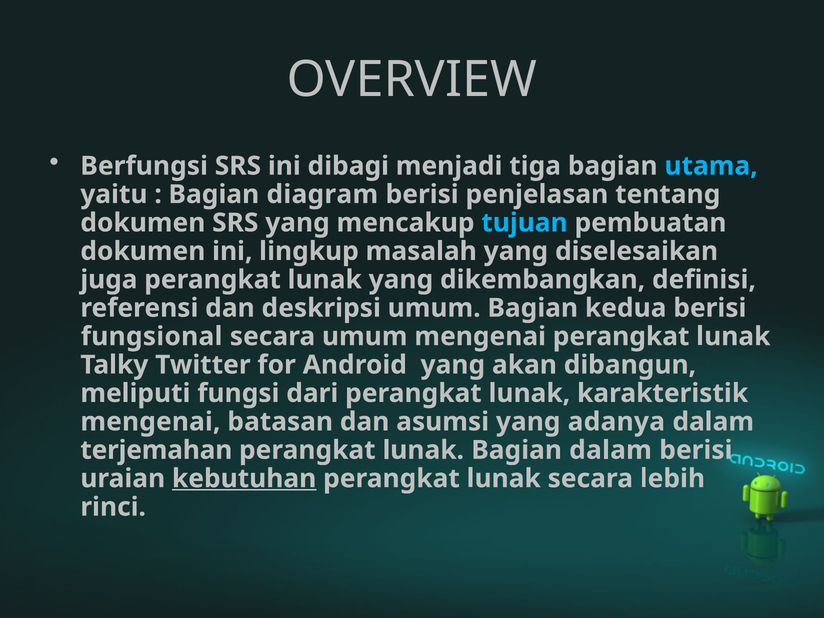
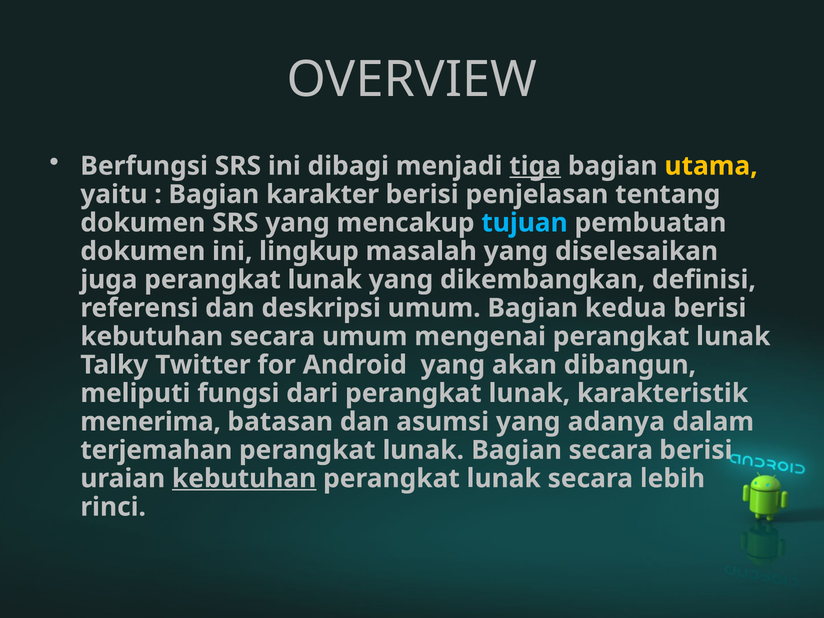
tiga underline: none -> present (535, 166)
utama colour: light blue -> yellow (711, 166)
diagram: diagram -> karakter (323, 194)
fungsional: fungsional -> kebutuhan (152, 336)
mengenai: mengenai -> menerima (151, 422)
Bagian dalam: dalam -> secara (611, 450)
